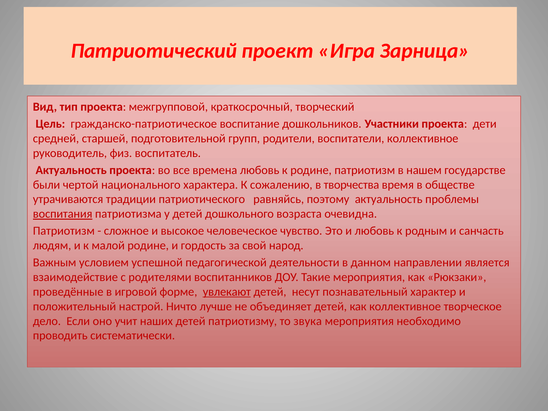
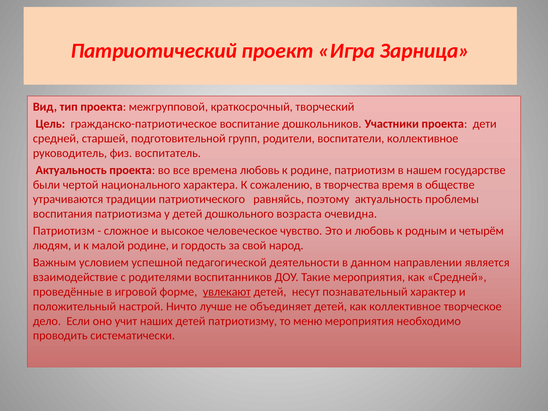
воспитания underline: present -> none (63, 214)
санчасть: санчасть -> четырём (481, 231)
как Рюкзаки: Рюкзаки -> Средней (457, 277)
звука: звука -> меню (308, 321)
